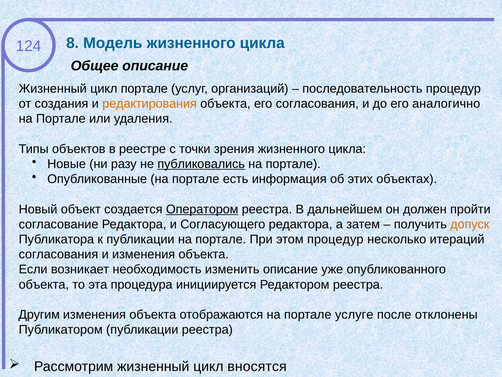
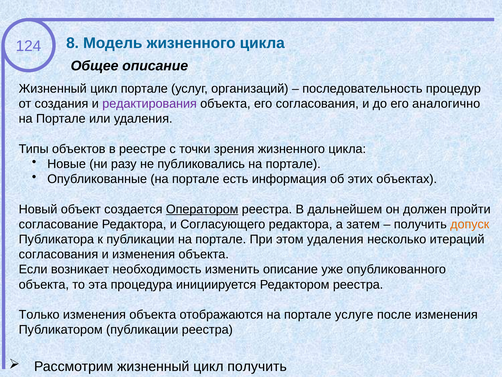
редактирования colour: orange -> purple (150, 103)
публиковались underline: present -> none (201, 164)
этом процедур: процедур -> удаления (335, 239)
Другим: Другим -> Только (39, 314)
после отклонены: отклонены -> изменения (446, 314)
цикл вносятся: вносятся -> получить (257, 366)
